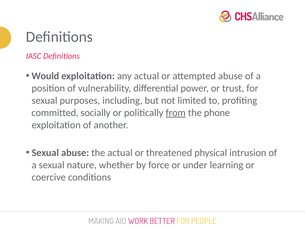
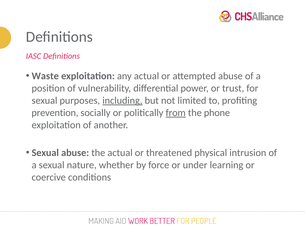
Would: Would -> Waste (45, 76)
including underline: none -> present (122, 100)
committed: committed -> prevention (55, 113)
